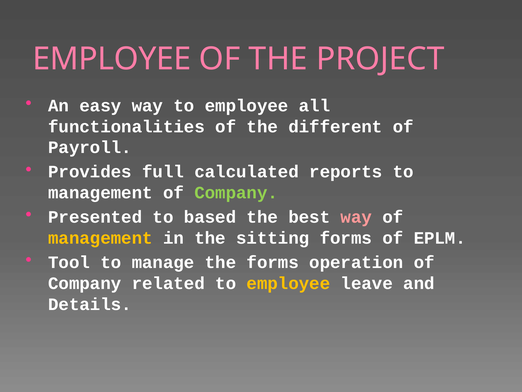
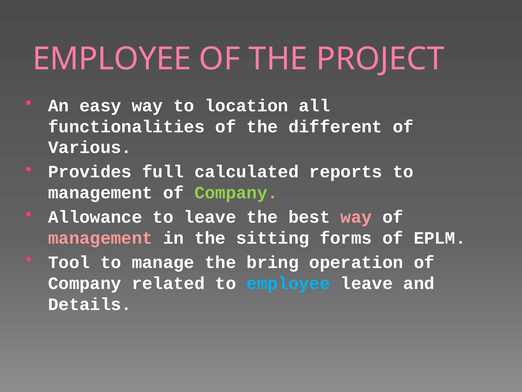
way to employee: employee -> location (247, 106)
Payroll: Payroll -> Various (90, 147)
Presented: Presented -> Allowance (95, 217)
to based: based -> leave (210, 217)
management colour: yellow -> pink (100, 238)
the forms: forms -> bring (273, 262)
employee colour: yellow -> light blue (288, 283)
